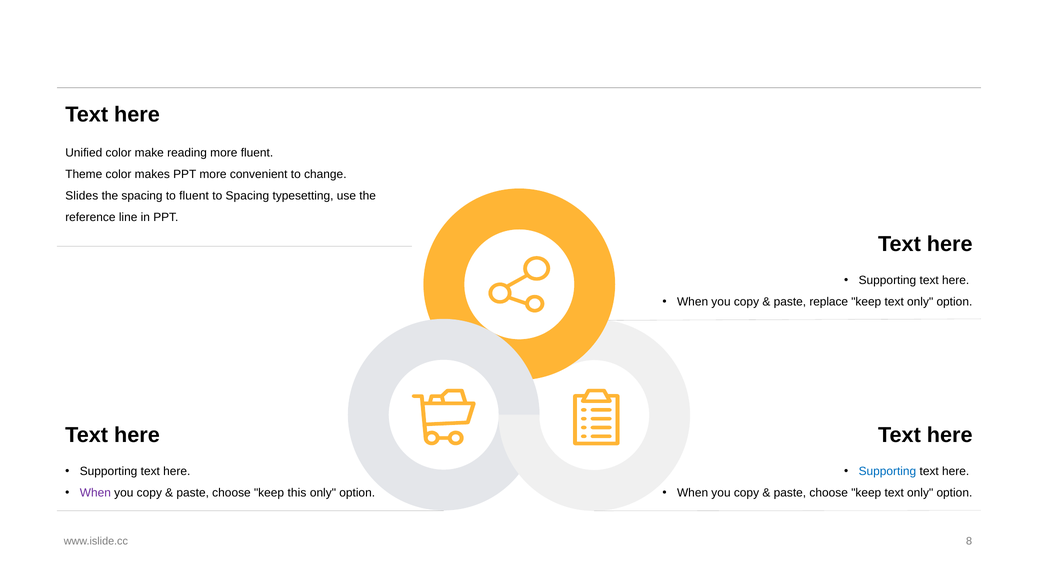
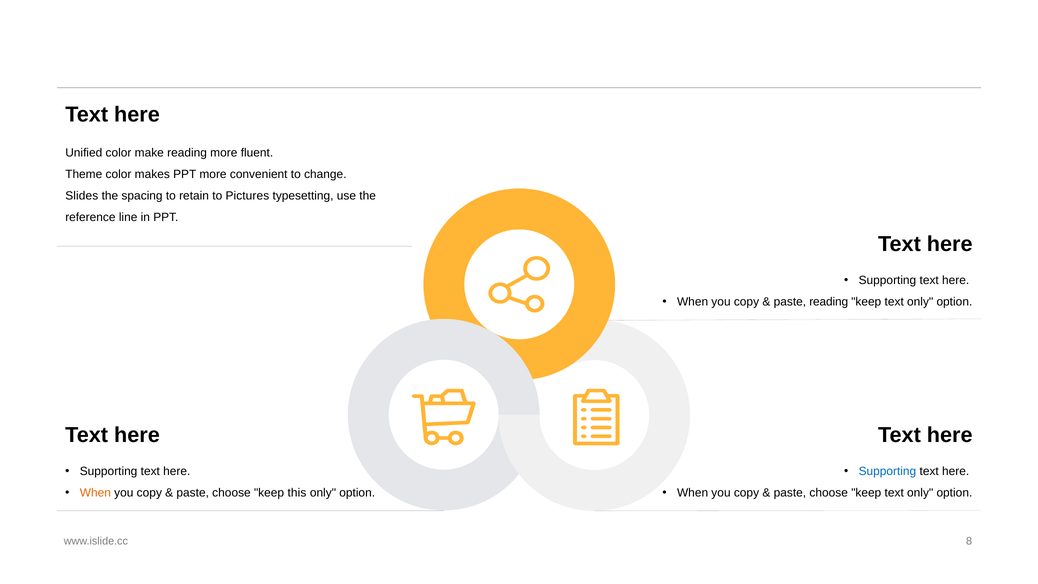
to fluent: fluent -> retain (194, 196)
to Spacing: Spacing -> Pictures (247, 196)
paste replace: replace -> reading (829, 302)
When colour: purple -> orange (95, 493)
